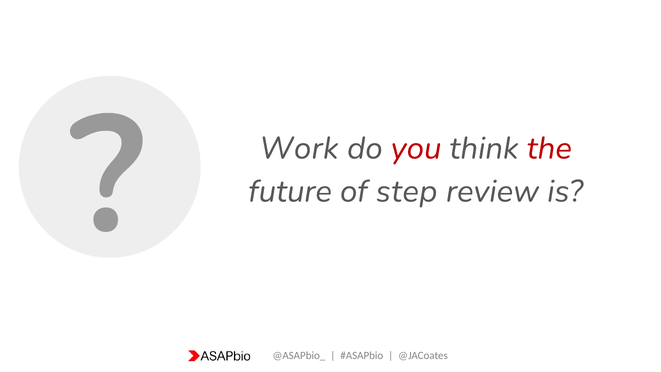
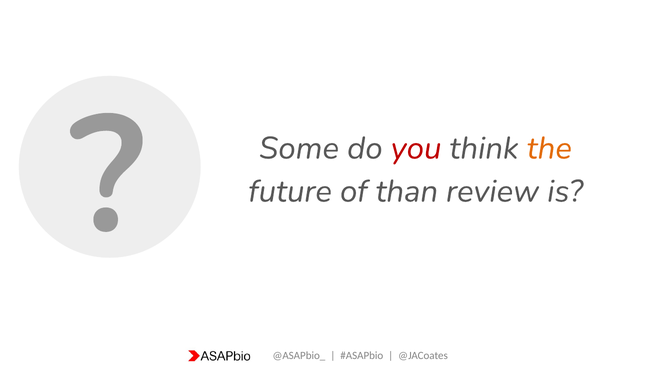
Work: Work -> Some (299, 148)
the colour: red -> orange (549, 148)
step: step -> than (407, 191)
